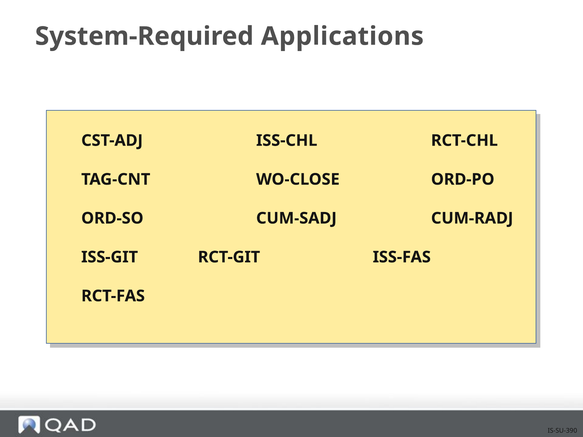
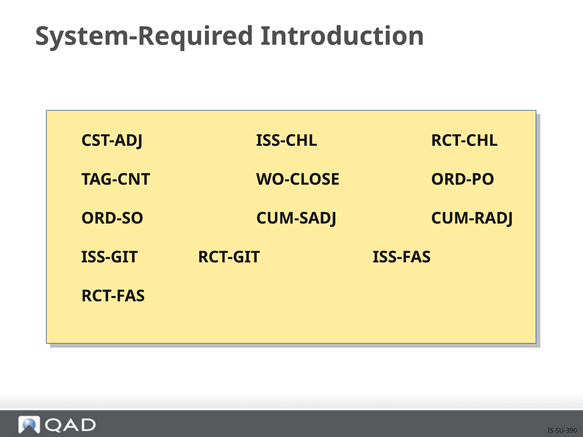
Applications: Applications -> Introduction (342, 36)
